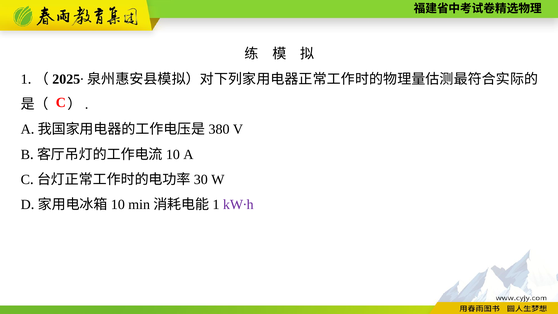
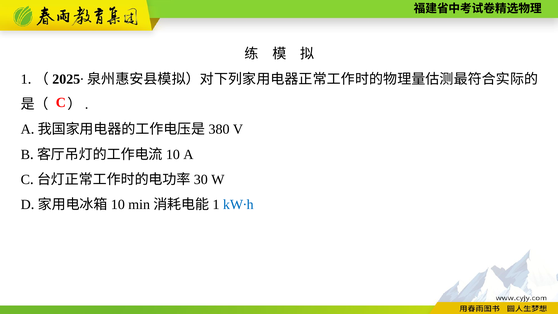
kW∙h colour: purple -> blue (238, 205)
